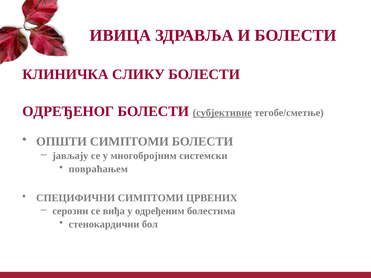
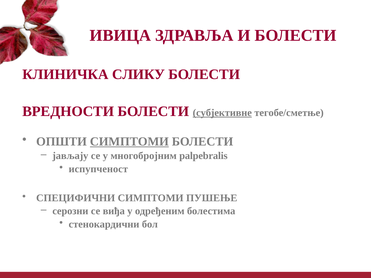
ОДРЕЂЕНОГ: ОДРЕЂЕНОГ -> ВРЕДНОСТИ (68, 111)
СИМПТОМИ underline: none -> present (129, 142)
системски: системски -> palpebralis (203, 156)
повраћањем: повраћањем -> испупченост (98, 169)
ЦРВЕНИХ: ЦРВЕНИХ -> ПУШЕЊЕ (212, 198)
